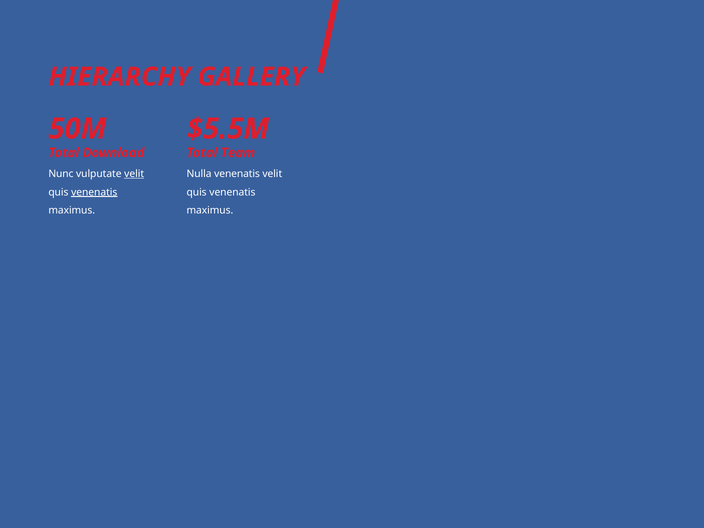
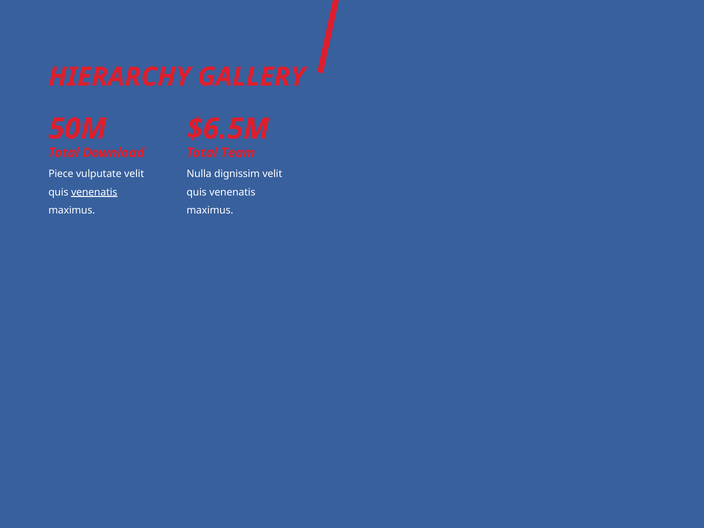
$5.5M: $5.5M -> $6.5M (228, 129)
Nunc: Nunc -> Piece (61, 174)
velit underline: present -> none (134, 174)
Nulla venenatis: venenatis -> dignissim (237, 174)
